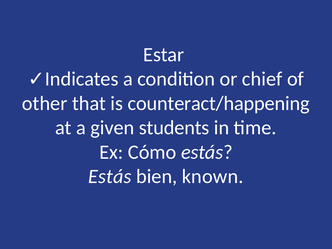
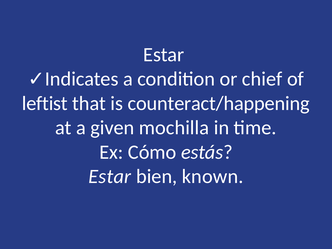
other: other -> leftist (45, 103)
students: students -> mochilla (174, 128)
Estás: Estás -> Estar (110, 176)
